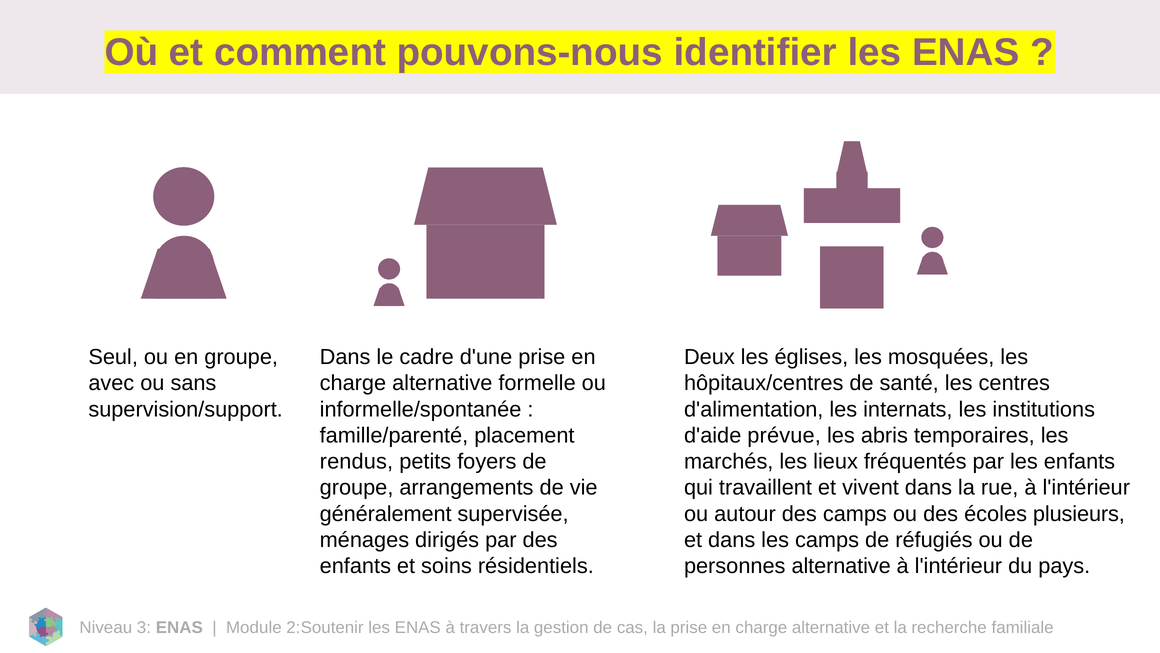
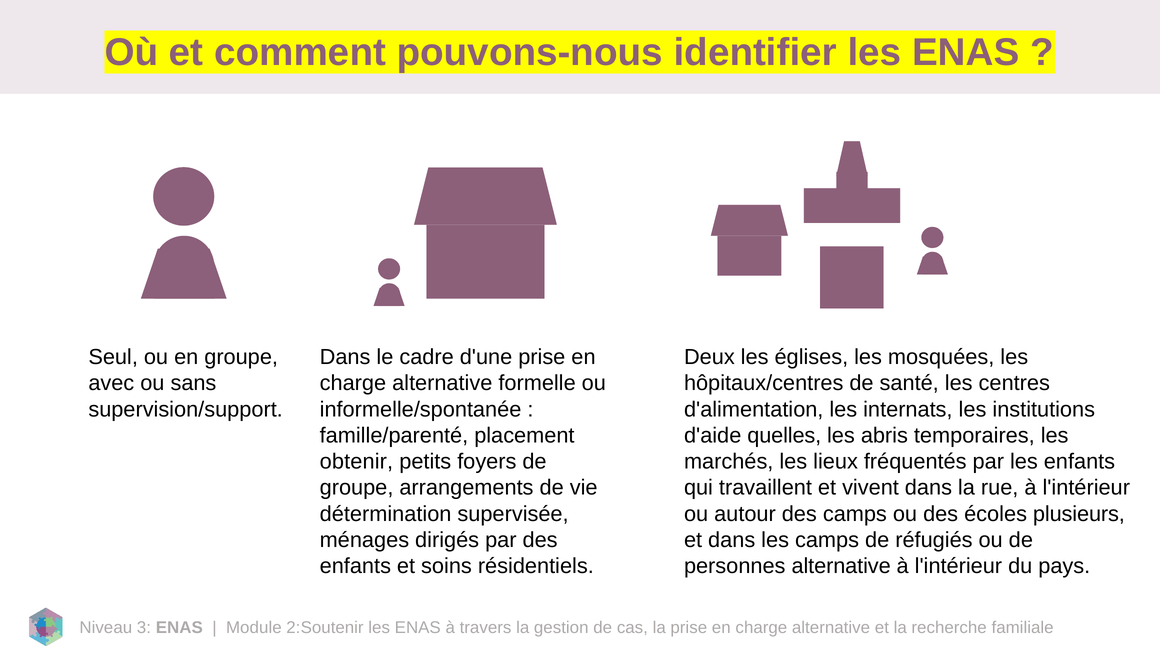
prévue: prévue -> quelles (784, 435)
rendus: rendus -> obtenir (356, 461)
généralement: généralement -> détermination (386, 513)
